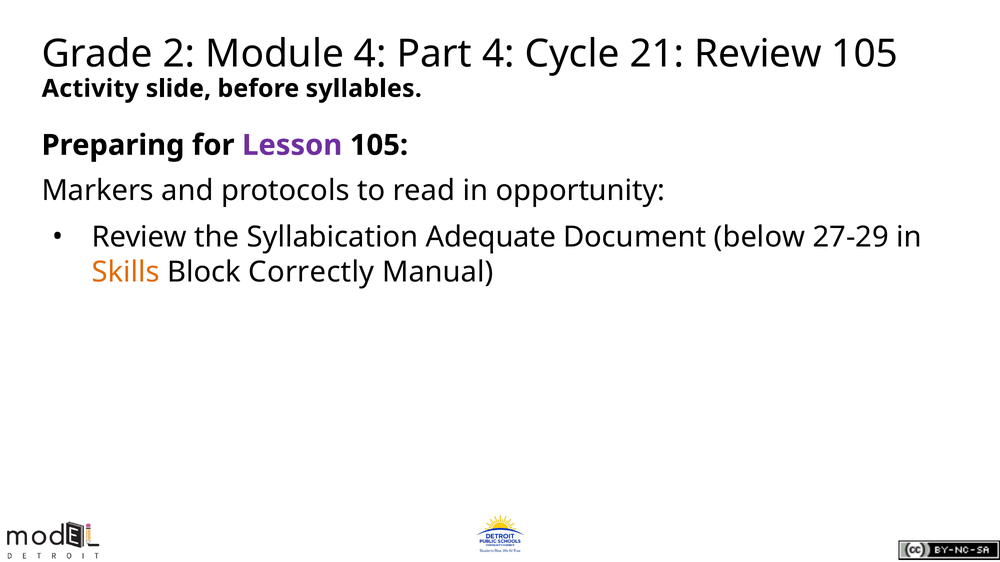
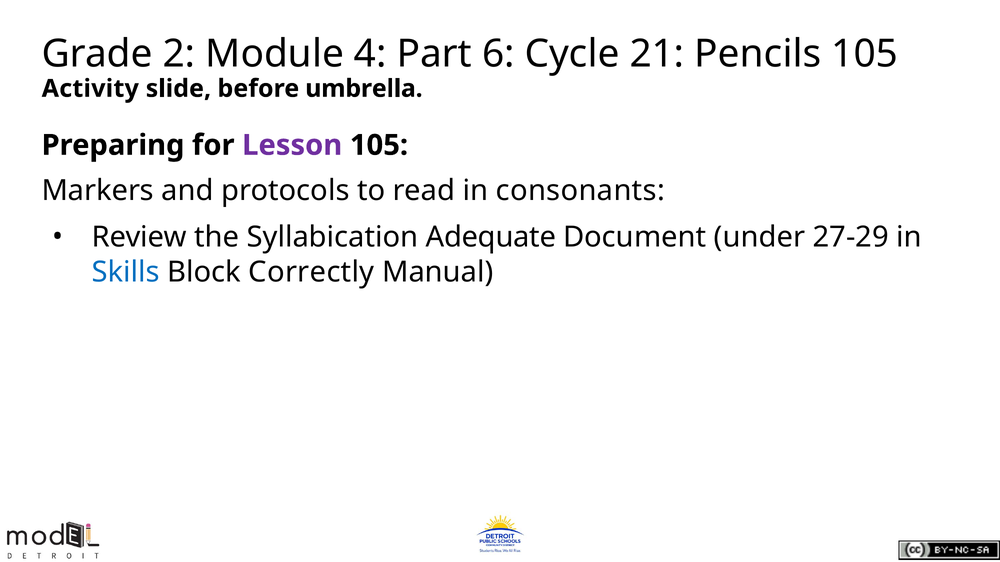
Part 4: 4 -> 6 (498, 54)
21 Review: Review -> Pencils (758, 54)
syllables: syllables -> umbrella (364, 89)
opportunity: opportunity -> consonants (580, 191)
below: below -> under (759, 237)
Skills colour: orange -> blue (126, 272)
